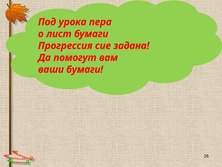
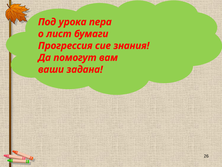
задана: задана -> знания (131, 46)
ваши бумаги: бумаги -> задана (85, 69)
